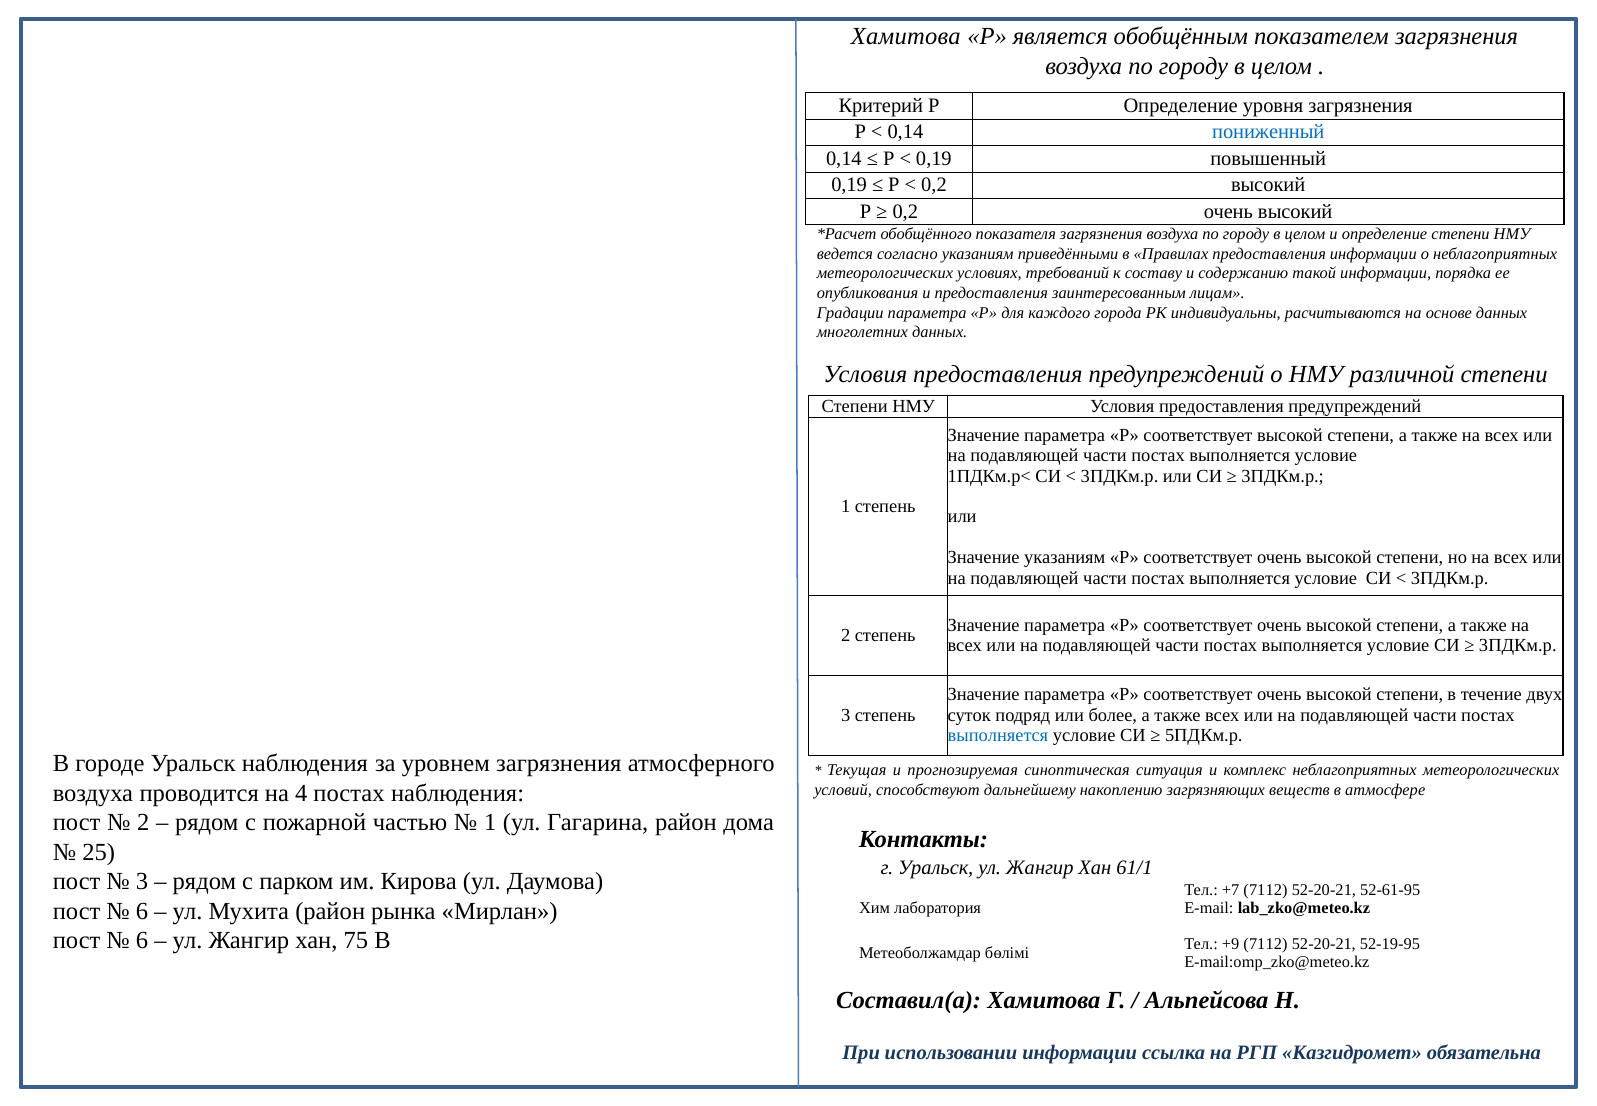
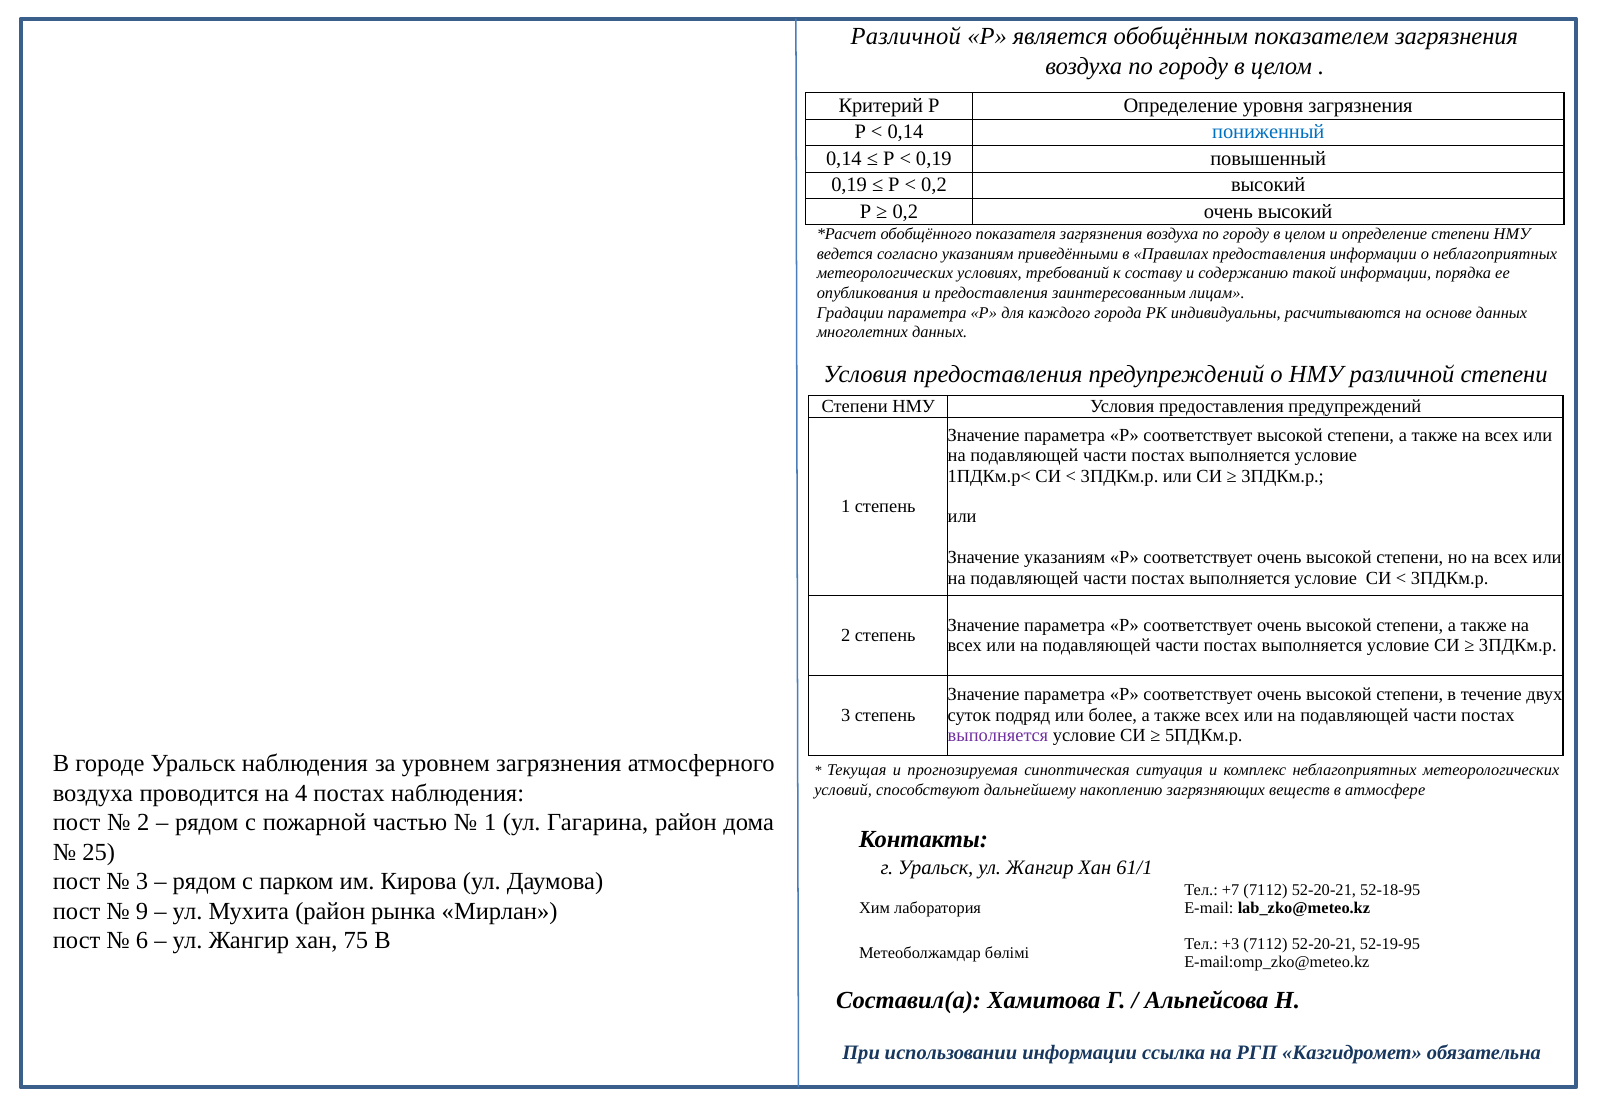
Хамитова: Хамитова -> Различной (906, 37)
выполняется colour: blue -> purple (998, 735)
52-61-95: 52-61-95 -> 52-18-95 (1390, 889)
6: 6 -> 9 (142, 911)
+9: +9 -> +3 (1231, 943)
